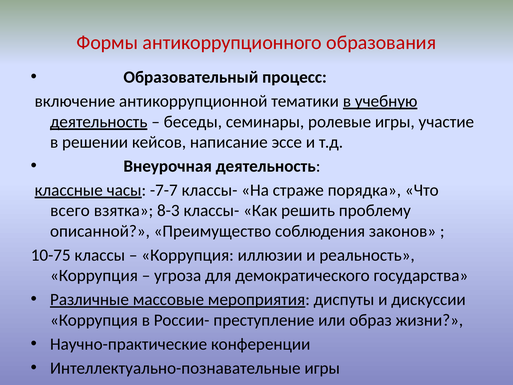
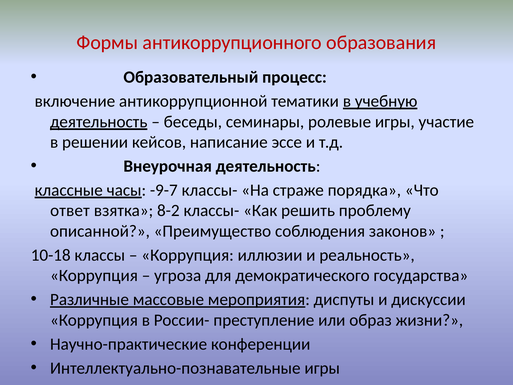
-7-7: -7-7 -> -9-7 (164, 190)
всего: всего -> ответ (70, 211)
8-3: 8-3 -> 8-2 (168, 211)
10-75: 10-75 -> 10-18 (51, 255)
